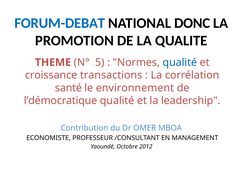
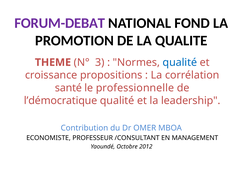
FORUM-DEBAT colour: blue -> purple (60, 23)
DONC: DONC -> FOND (192, 23)
5: 5 -> 3 (100, 62)
transactions: transactions -> propositions (111, 75)
environnement: environnement -> professionnelle (135, 88)
